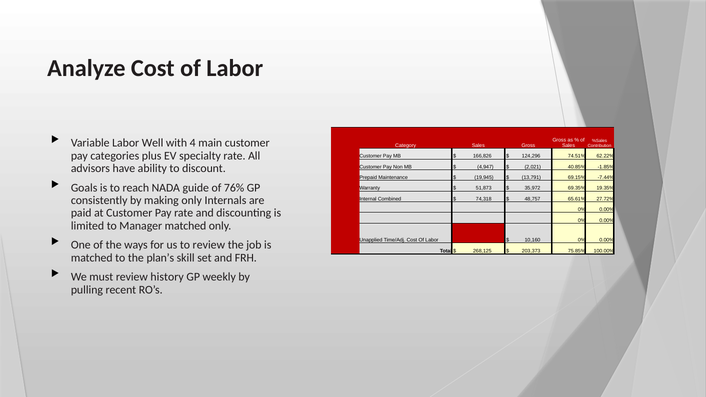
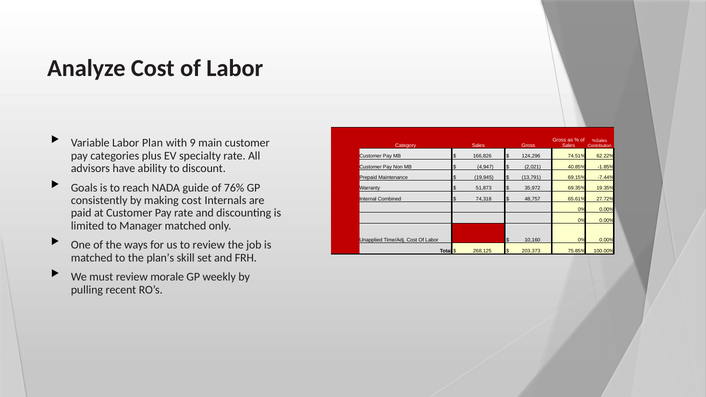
Well: Well -> Plan (152, 143)
4: 4 -> 9 (193, 143)
making only: only -> cost (192, 200)
history: history -> morale (167, 277)
